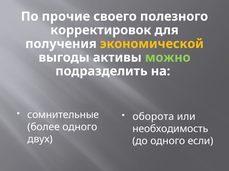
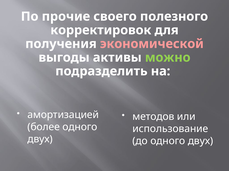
экономической colour: yellow -> pink (152, 44)
сомнительные: сомнительные -> амортизацией (63, 115)
оборота: оборота -> методов (153, 117)
необходимость: необходимость -> использование (170, 129)
до одного если: если -> двух (200, 142)
